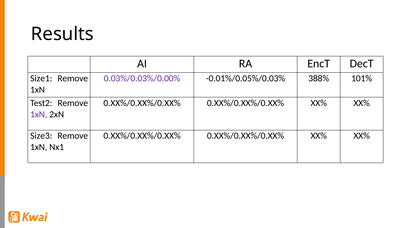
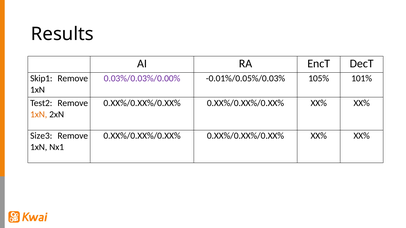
Size1: Size1 -> Skip1 (41, 79)
388%: 388% -> 105% (319, 79)
1xN colour: purple -> orange (39, 114)
